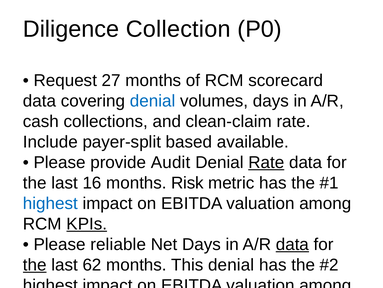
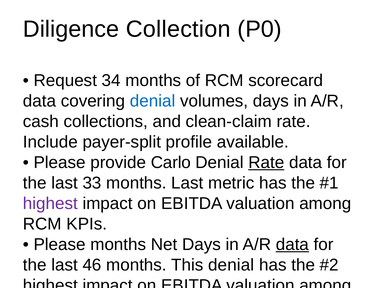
27: 27 -> 34 (111, 80)
based: based -> profile (189, 142)
Audit: Audit -> Carlo (171, 162)
16: 16 -> 33 (92, 182)
months Risk: Risk -> Last (187, 182)
highest colour: blue -> purple (50, 203)
KPIs underline: present -> none (87, 223)
Please reliable: reliable -> months (118, 244)
the underline: present -> none (35, 264)
62: 62 -> 46 (92, 264)
